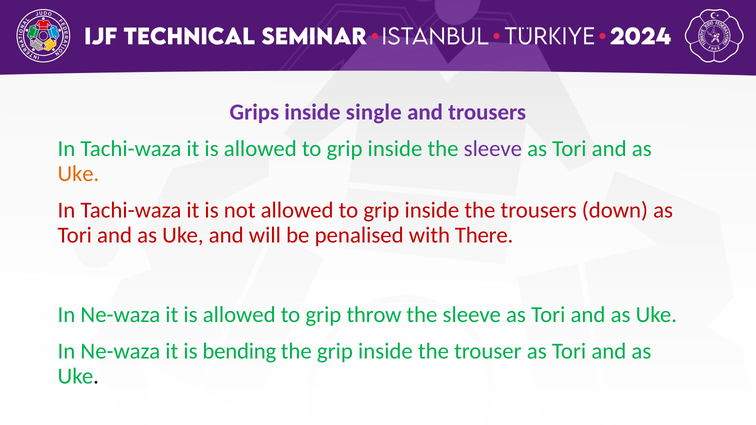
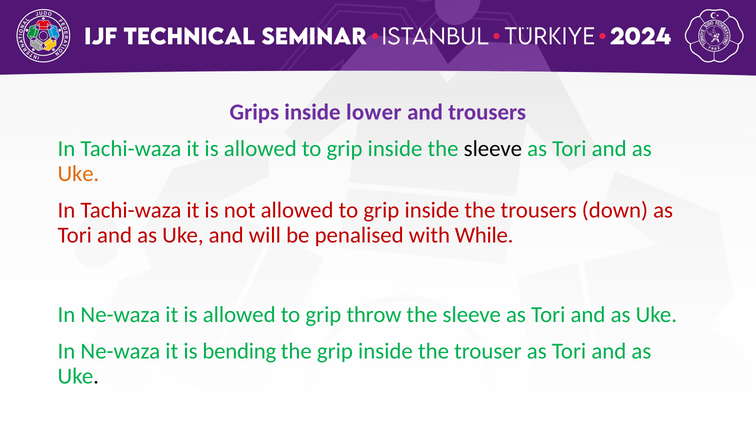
single: single -> lower (374, 112)
sleeve colour: purple -> black (493, 149)
There: There -> While (484, 236)
